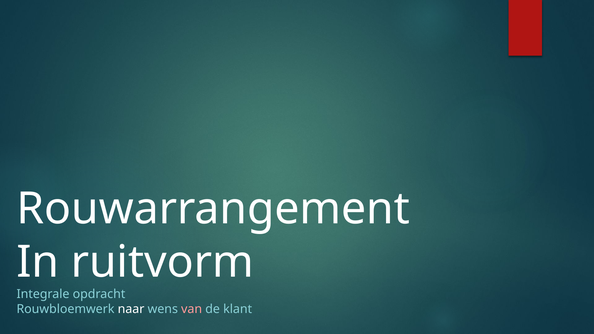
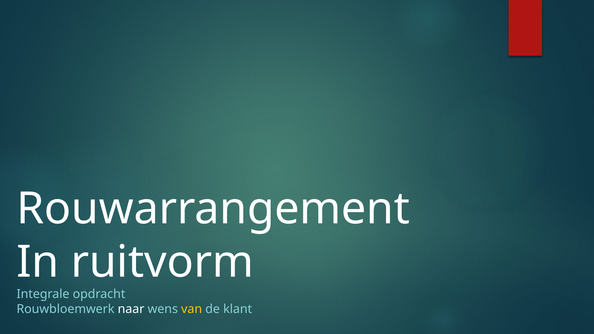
van colour: pink -> yellow (192, 309)
